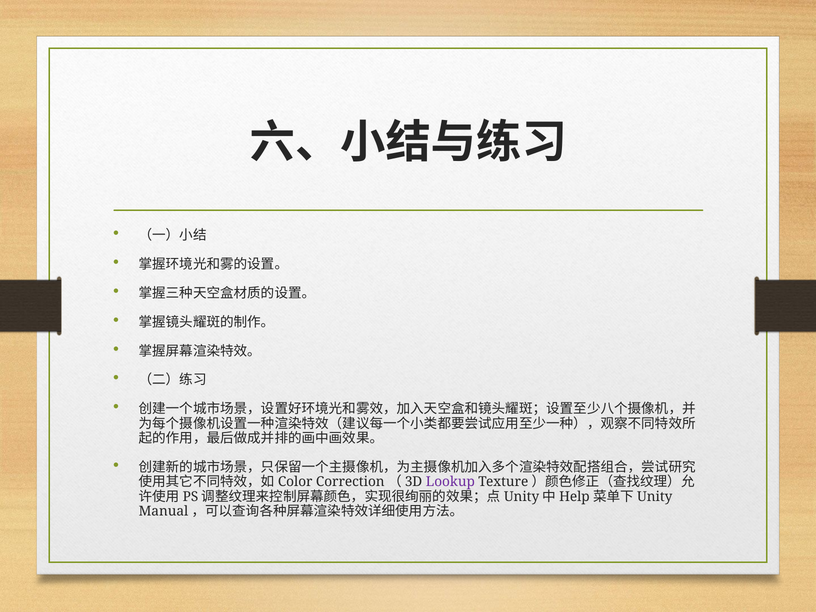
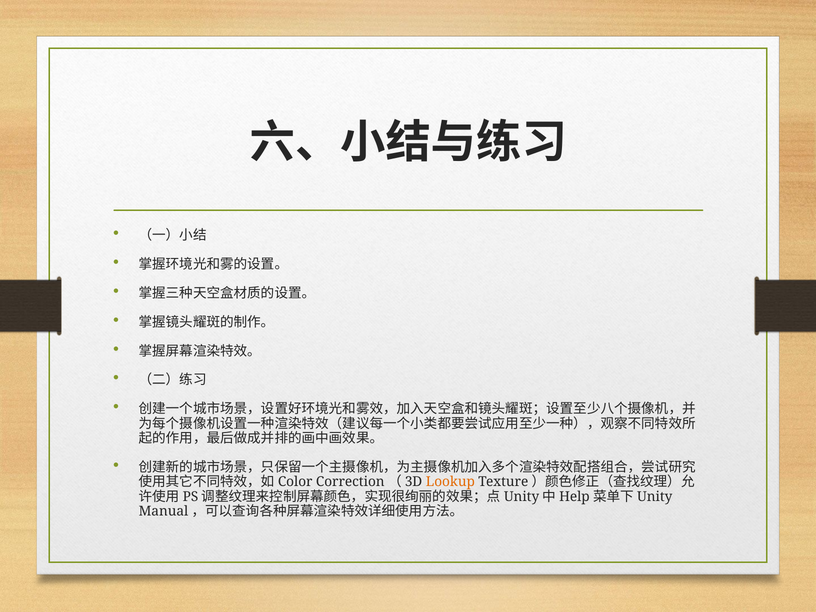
Lookup colour: purple -> orange (450, 482)
